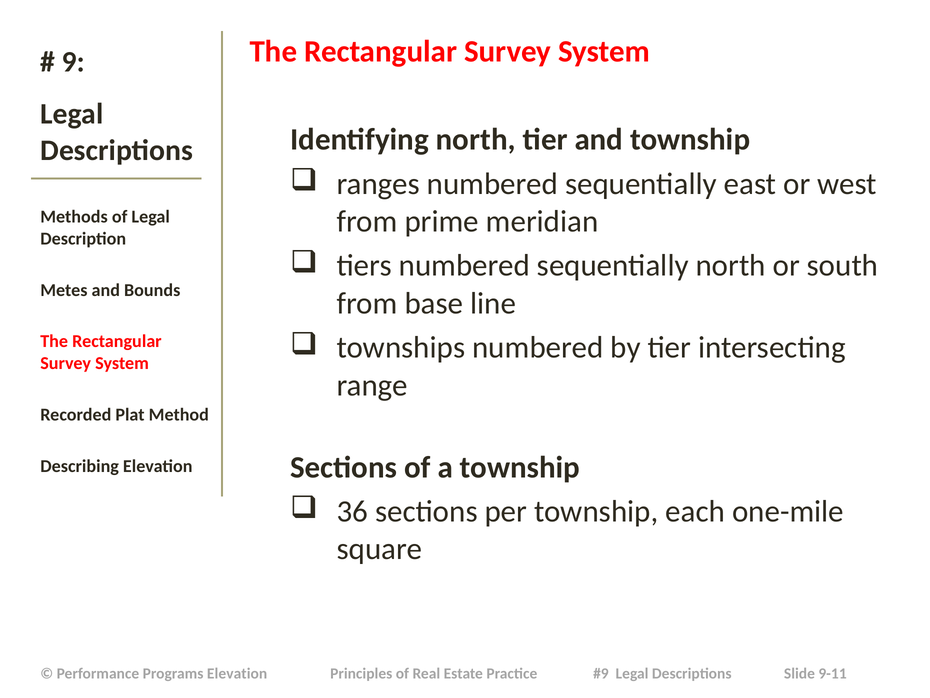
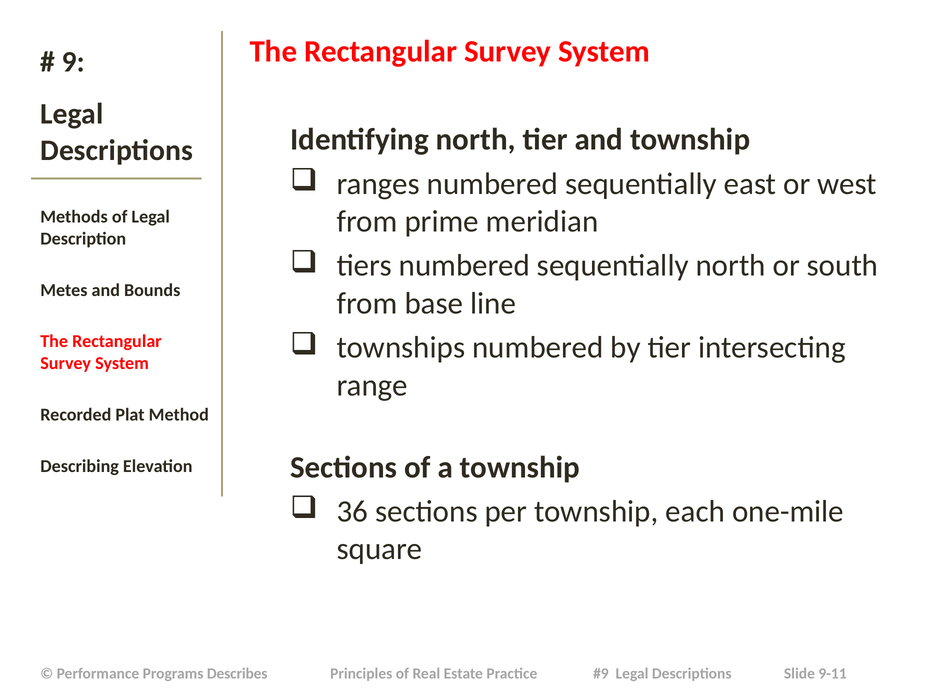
Programs Elevation: Elevation -> Describes (237, 673)
